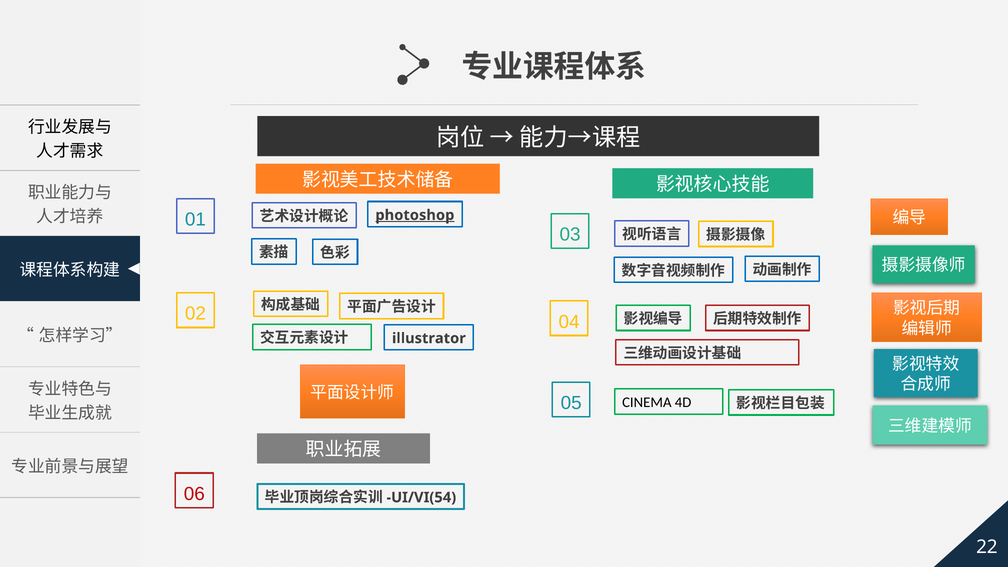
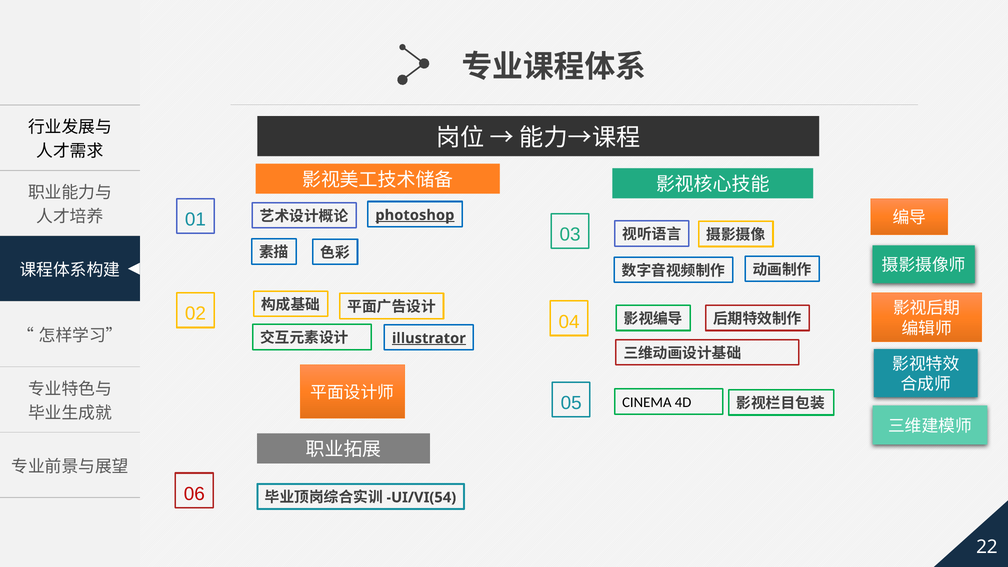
illustrator underline: none -> present (429, 338)
